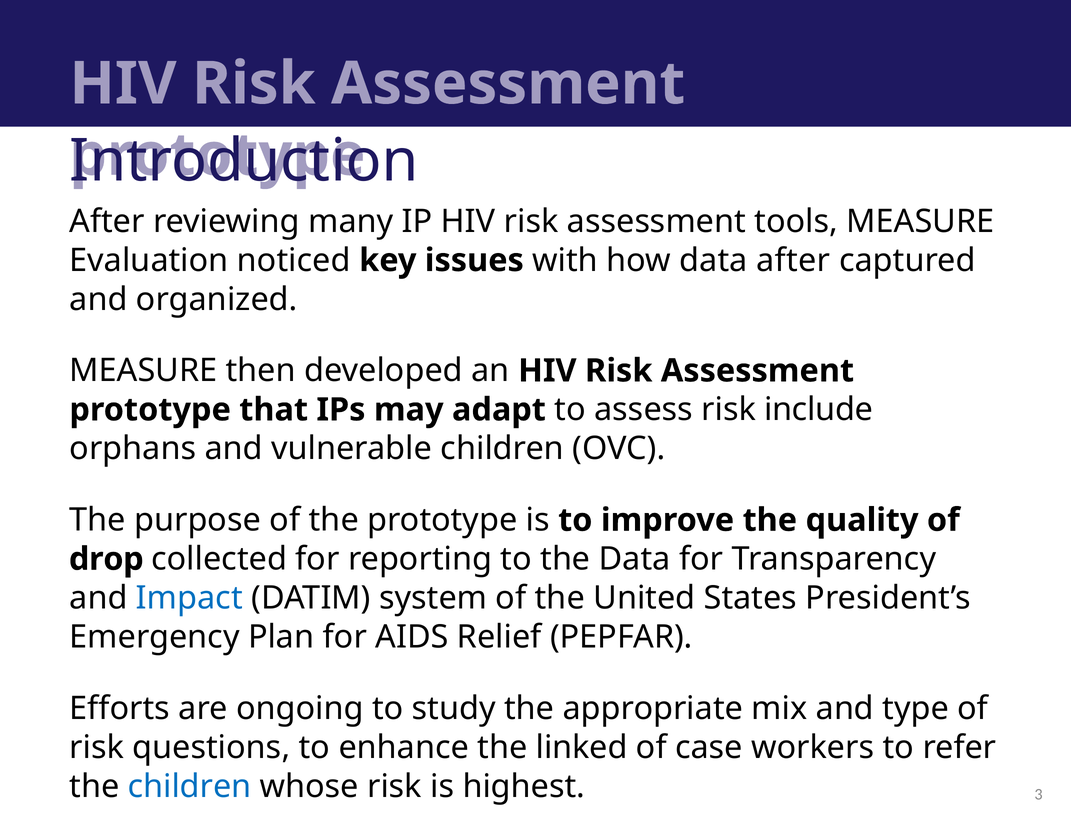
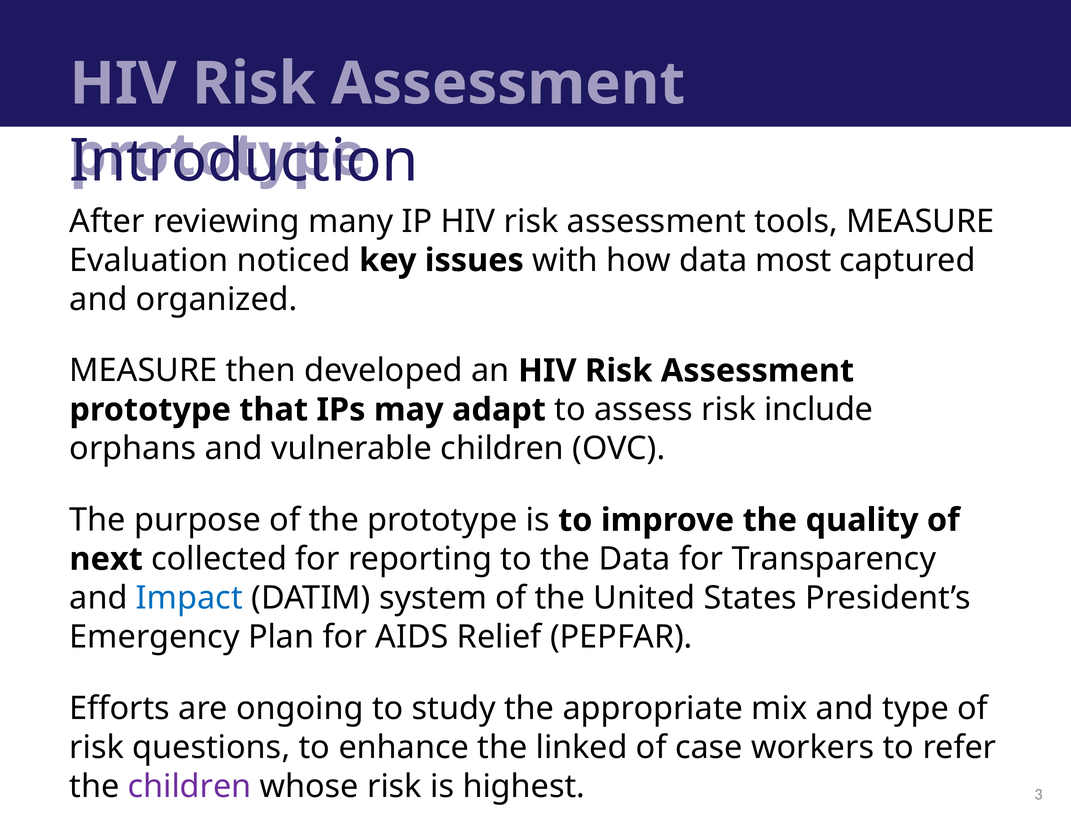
data after: after -> most (794, 260)
drop: drop -> next (106, 559)
children colour: blue -> purple (190, 786)
